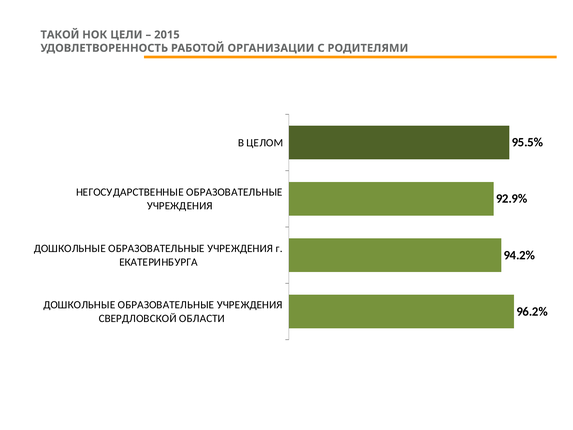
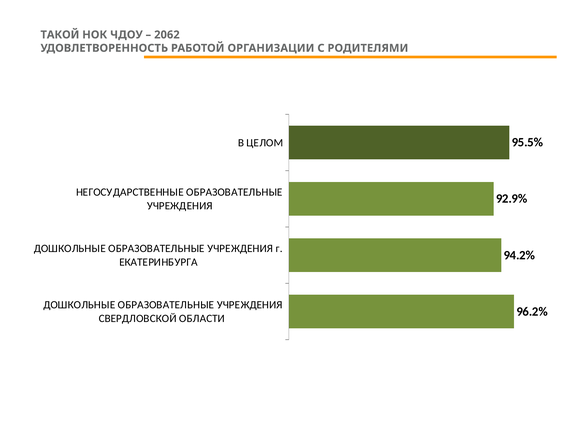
ЦЕЛИ: ЦЕЛИ -> ЧДОУ (126, 35)
2015: 2015 -> 2062 (167, 35)
